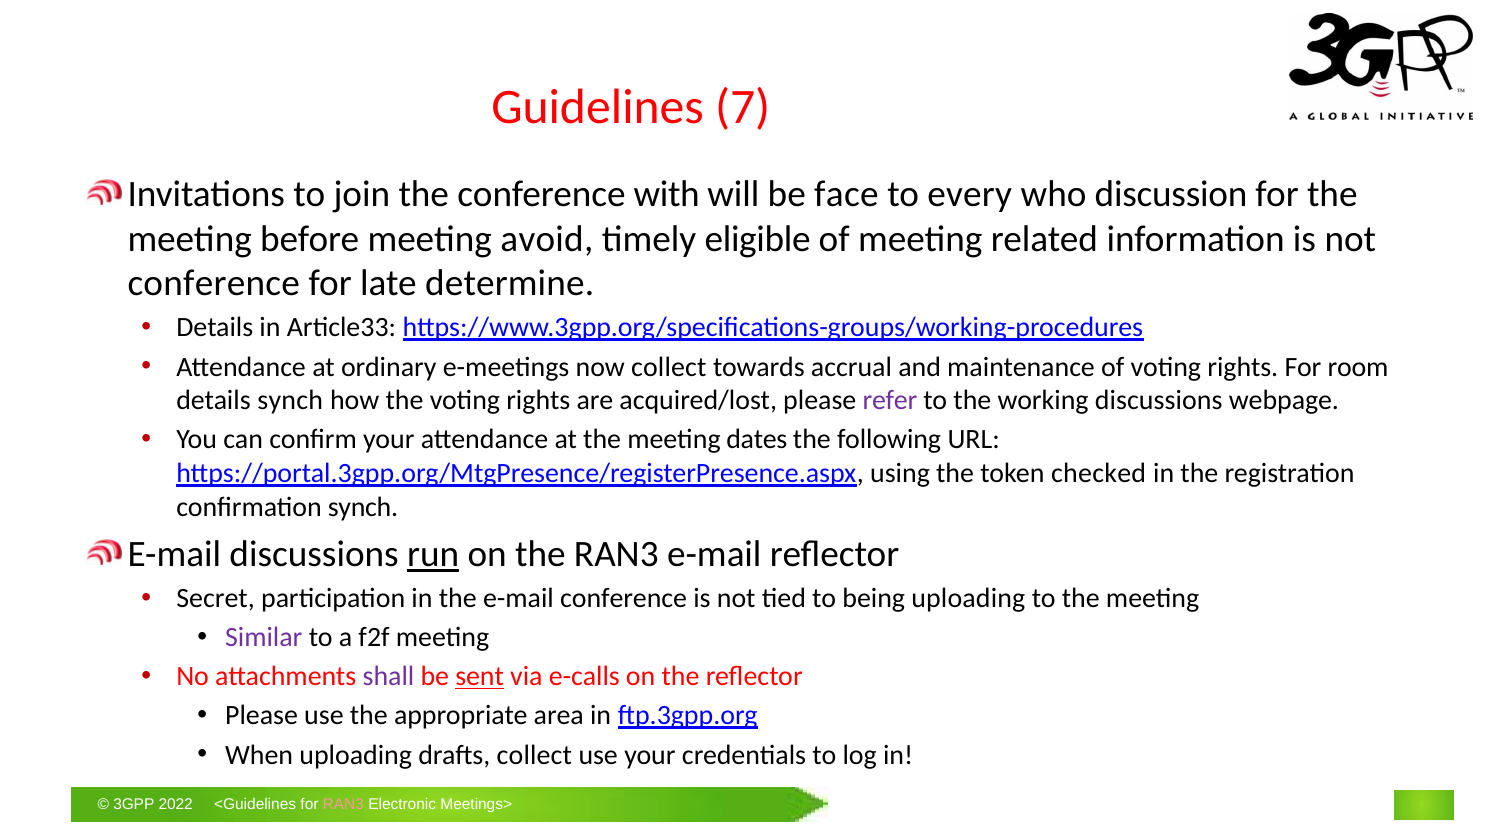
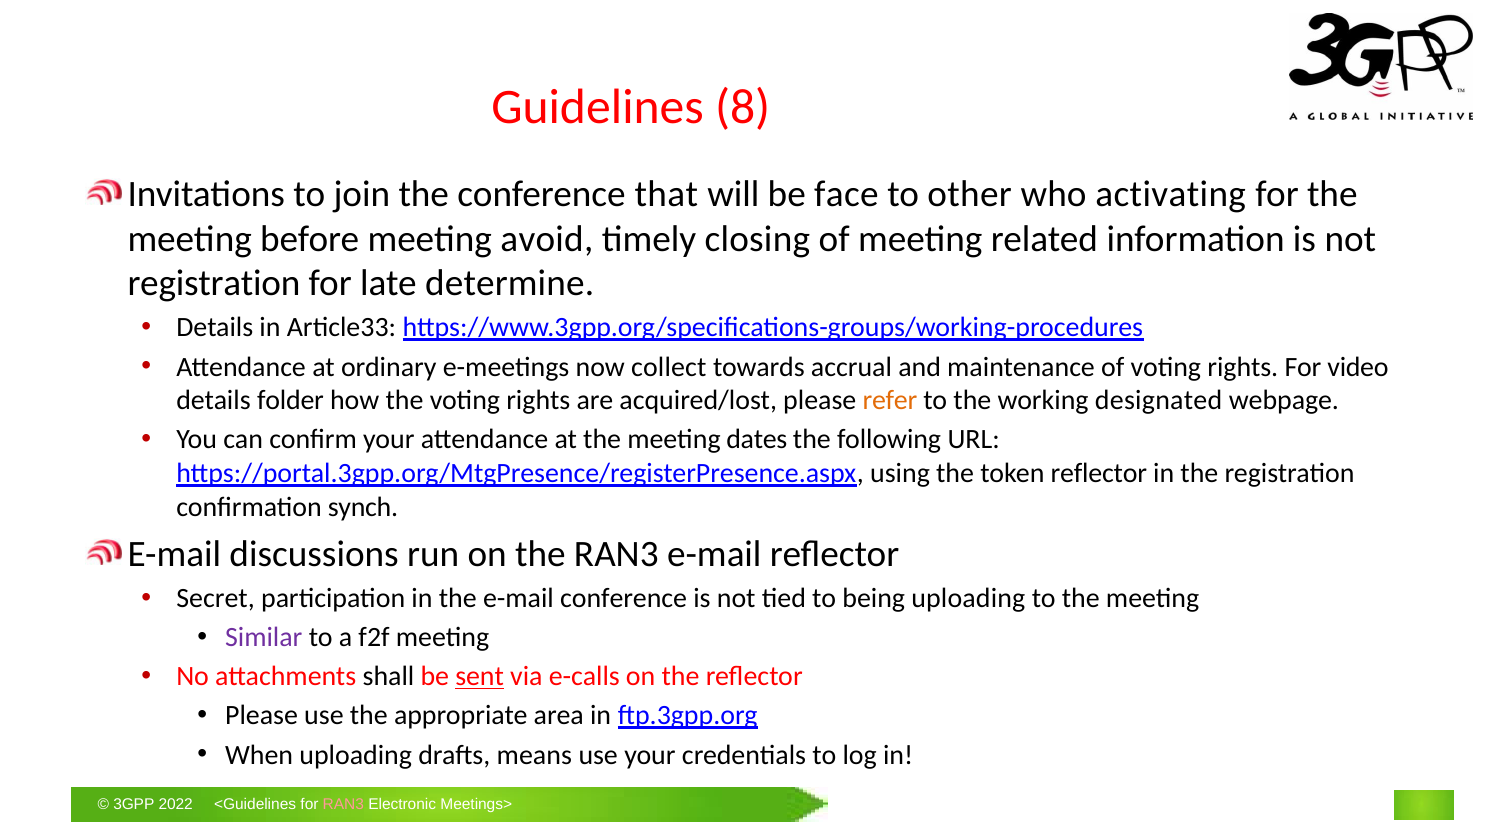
Guidelines 7: 7 -> 8 (743, 107)
with: with -> that (666, 194)
every: every -> other (970, 194)
discussion: discussion -> activating (1171, 194)
eligible: eligible -> closing (757, 239)
conference: conference -> registration (214, 284)
room: room -> video (1358, 367)
details synch: synch -> folder (290, 401)
refer colour: purple -> orange (890, 401)
working discussions: discussions -> designated (1159, 401)
token checked: checked -> reflector (1099, 474)
run underline: present -> none (433, 555)
shall colour: purple -> black (388, 677)
drafts collect: collect -> means (534, 756)
